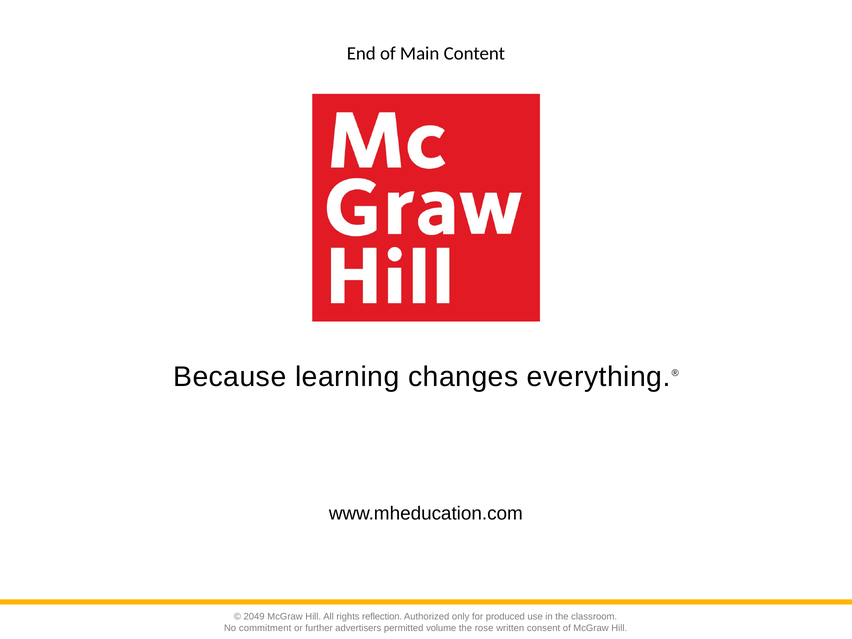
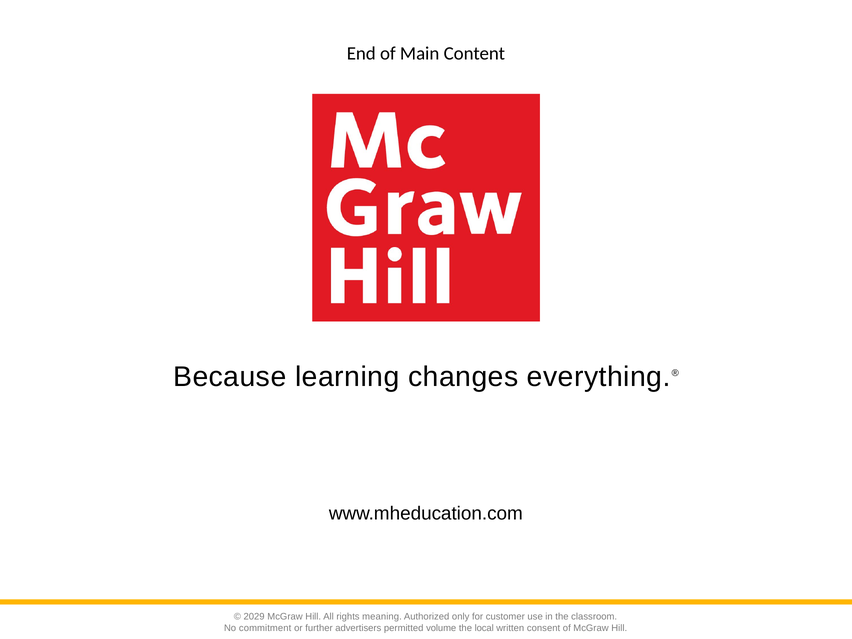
2049: 2049 -> 2029 (254, 617)
reflection: reflection -> meaning (382, 617)
produced: produced -> customer (505, 617)
rose: rose -> local (484, 628)
